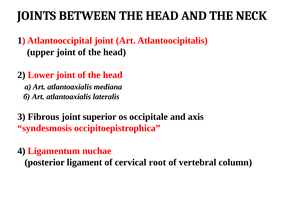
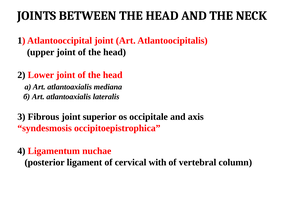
root: root -> with (158, 162)
